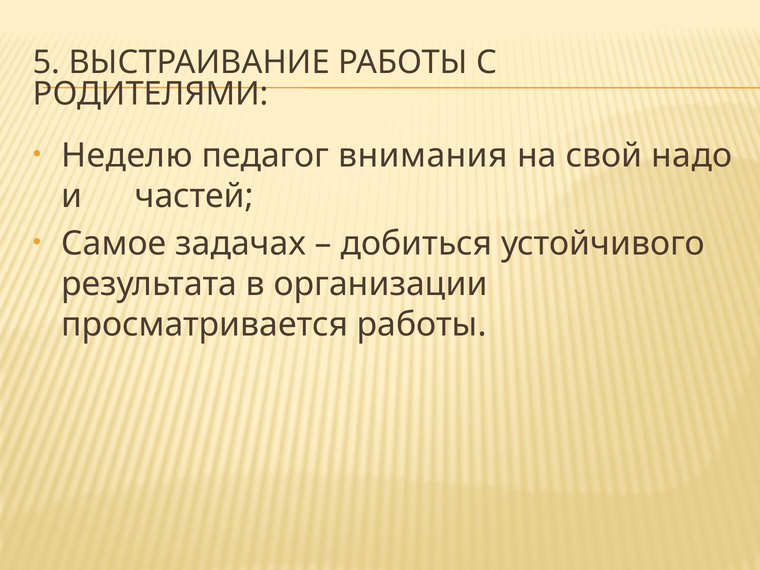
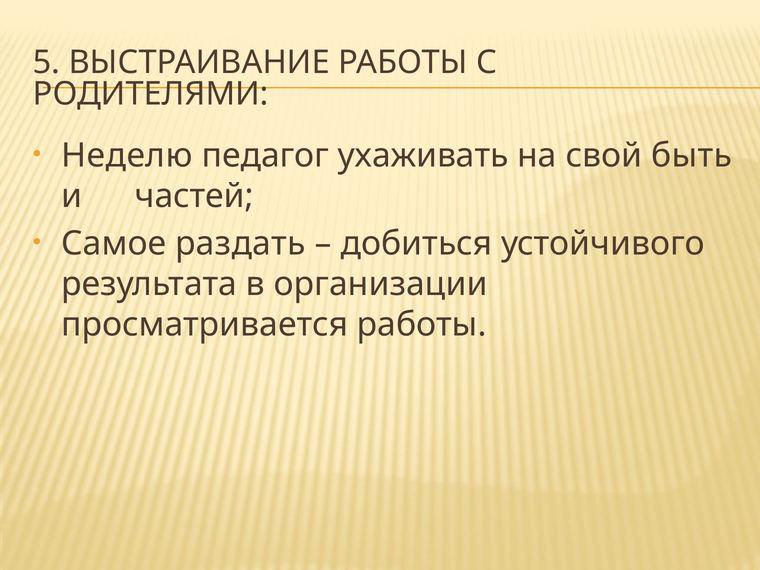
внимания: внимания -> ухаживать (423, 156)
надо: надо -> быть (692, 156)
задачах: задачах -> раздать (240, 243)
